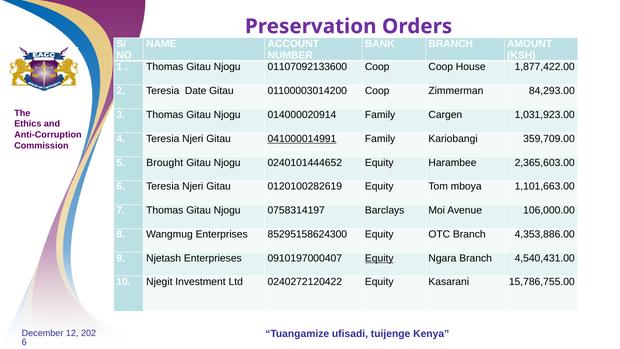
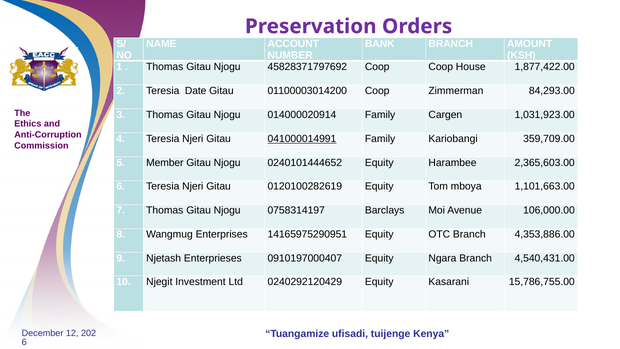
01107092133600: 01107092133600 -> 45828371797692 (307, 67)
Brought: Brought -> Member (165, 163)
85295158624300: 85295158624300 -> 14165975290951 (307, 234)
Equity underline: present -> none (379, 258)
0240272120422: 0240272120422 -> 0240292120429 (305, 282)
